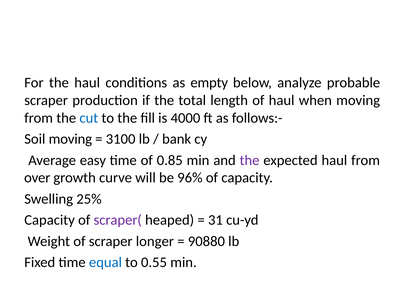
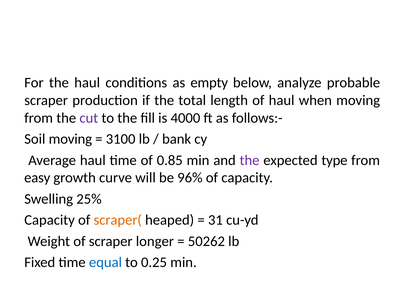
cut colour: blue -> purple (89, 118)
Average easy: easy -> haul (93, 160)
expected haul: haul -> type (334, 160)
over: over -> easy (37, 178)
scraper( colour: purple -> orange (118, 220)
90880: 90880 -> 50262 (206, 241)
0.55: 0.55 -> 0.25 (154, 262)
